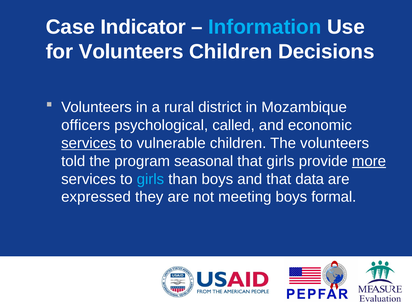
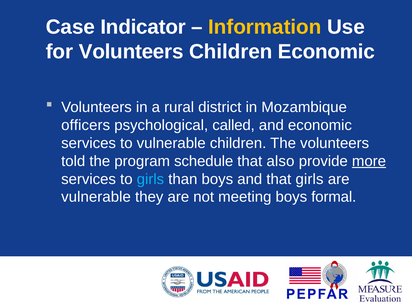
Information colour: light blue -> yellow (265, 27)
Children Decisions: Decisions -> Economic (326, 52)
services underline: present -> none (89, 143)
seasonal: seasonal -> schedule (204, 161)
that girls: girls -> also (280, 161)
that data: data -> girls (310, 179)
expressed: expressed -> vulnerable (96, 197)
